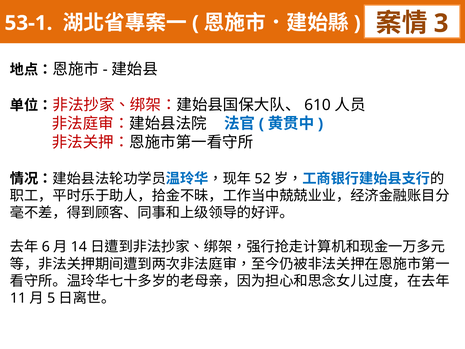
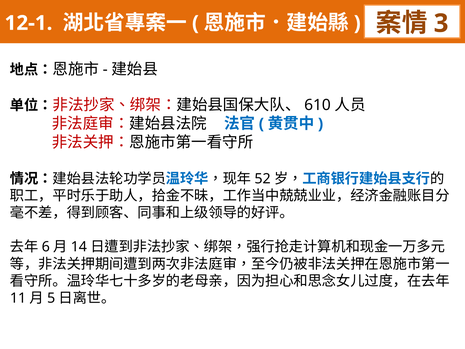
53-1: 53-1 -> 12-1 (28, 23)
